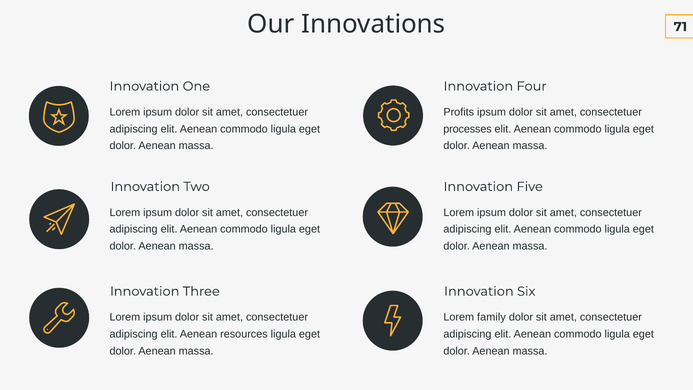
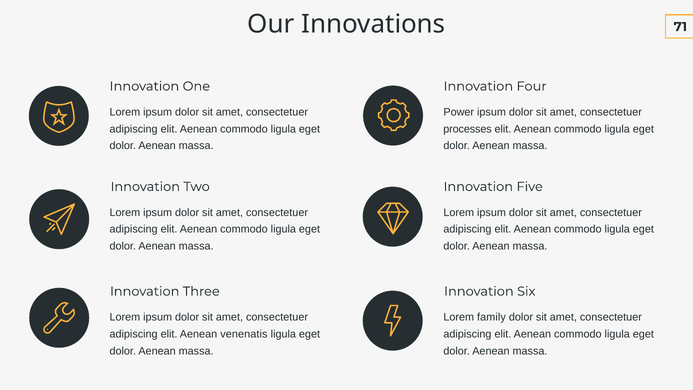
Profits: Profits -> Power (459, 112)
resources: resources -> venenatis (244, 334)
